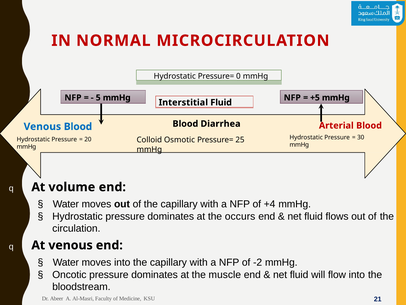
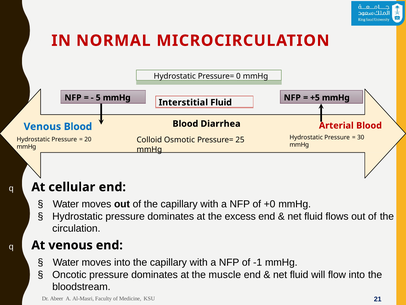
volume: volume -> cellular (72, 187)
+4: +4 -> +0 (270, 204)
occurs: occurs -> excess (240, 216)
-2: -2 -> -1 (258, 262)
